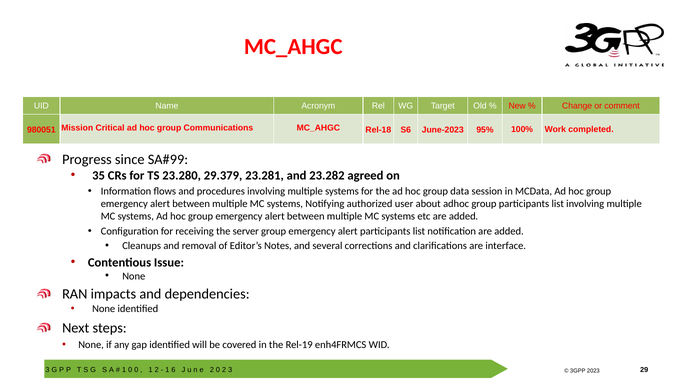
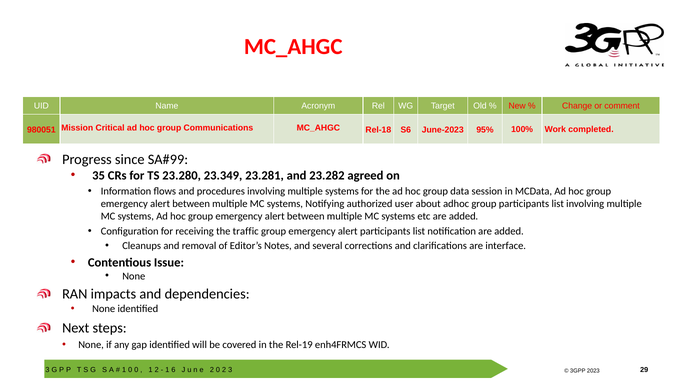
29.379: 29.379 -> 23.349 (223, 175)
server: server -> traffic (246, 231)
